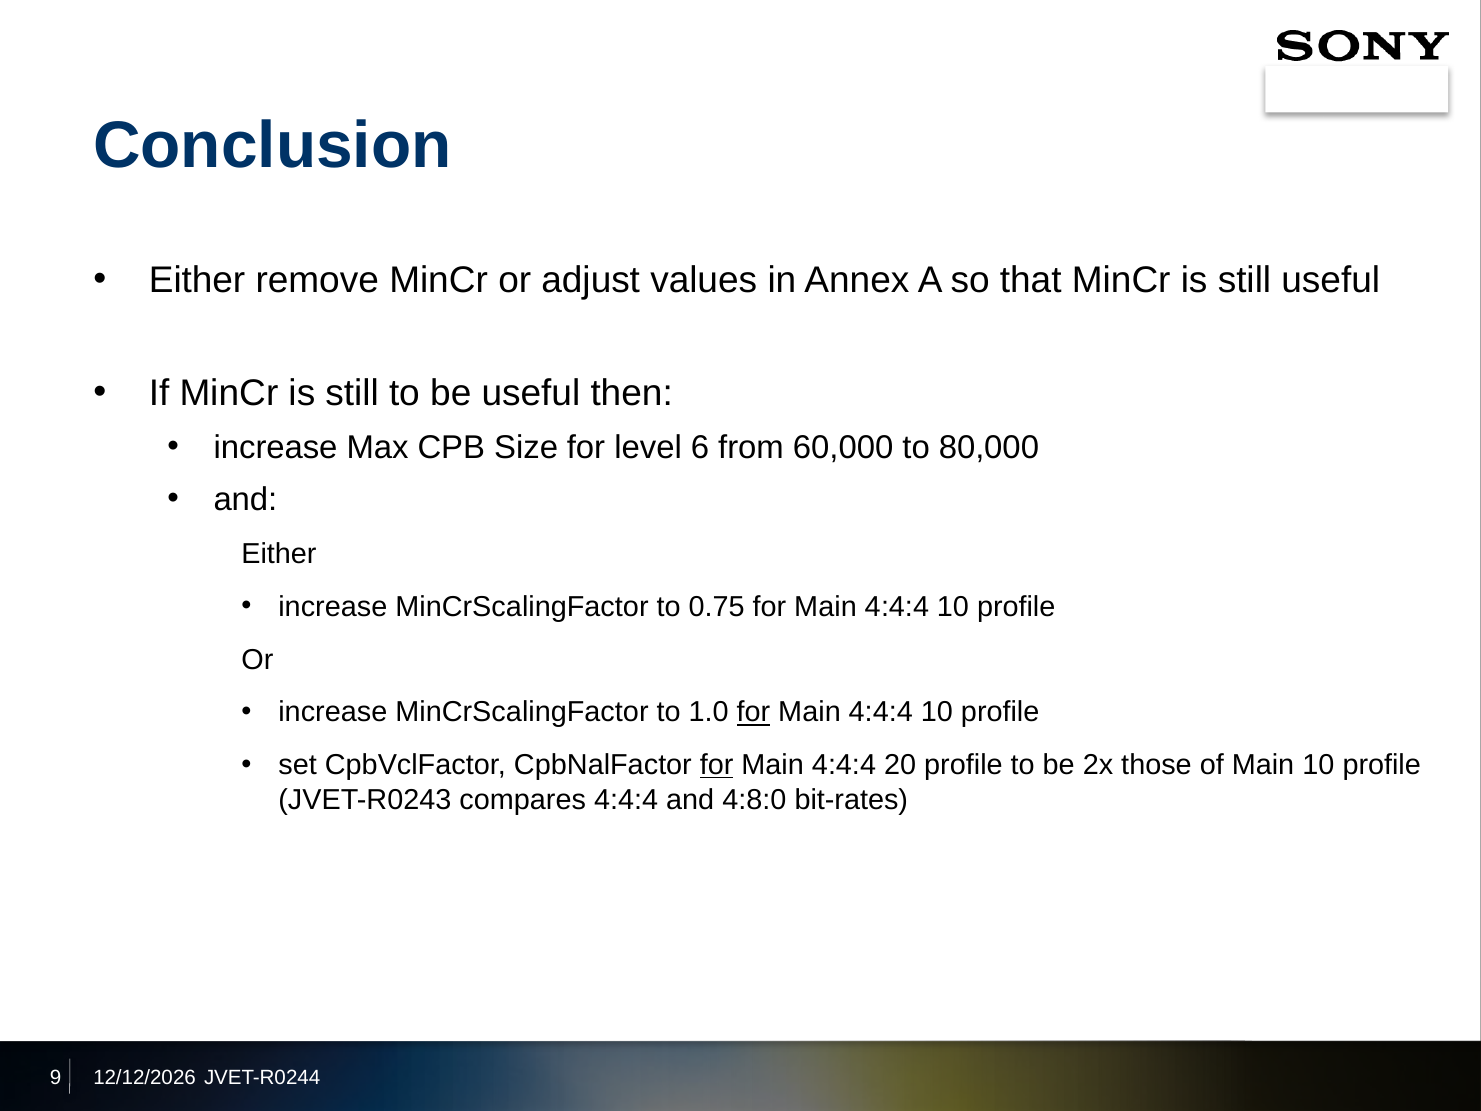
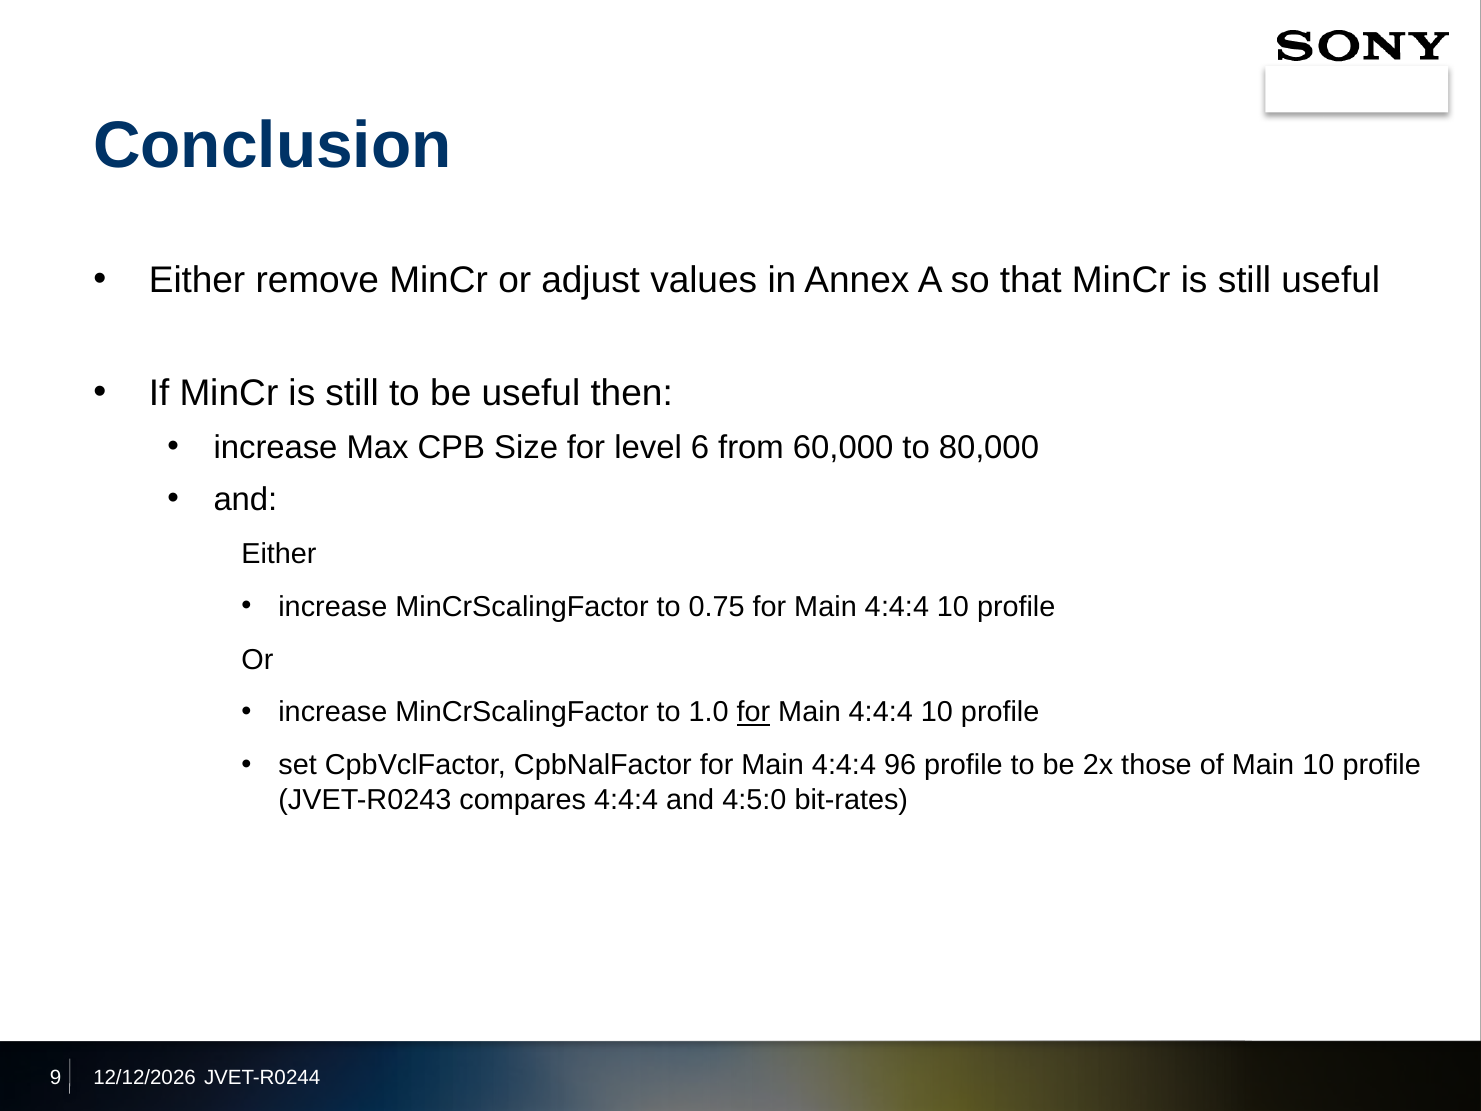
for underline: present -> none (717, 765)
20: 20 -> 96 (900, 765)
4:8:0: 4:8:0 -> 4:5:0 (754, 800)
